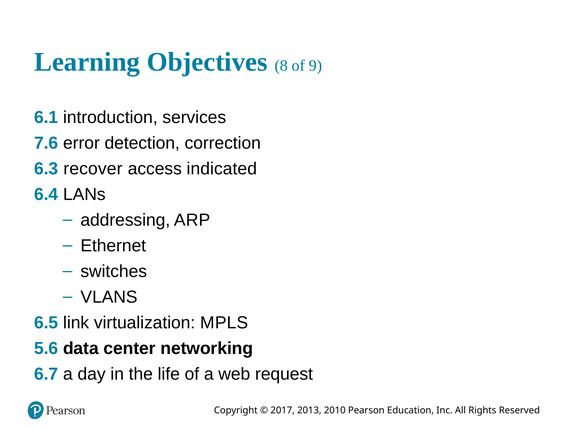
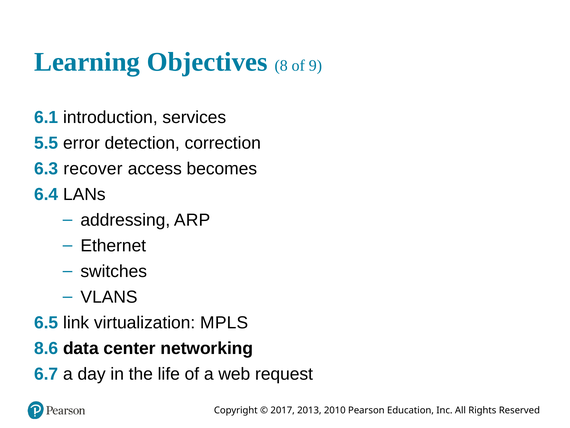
7.6: 7.6 -> 5.5 (46, 143)
indicated: indicated -> becomes (222, 168)
5.6: 5.6 -> 8.6 (46, 348)
